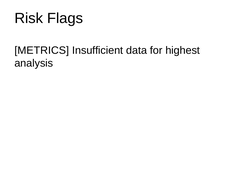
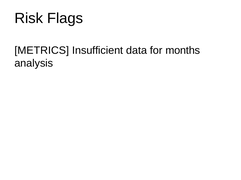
highest: highest -> months (183, 51)
